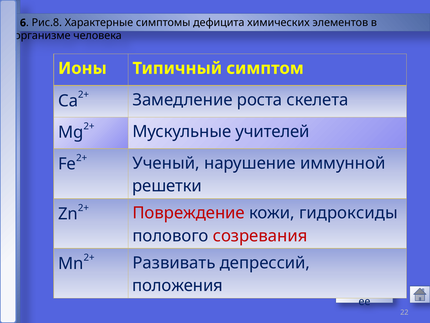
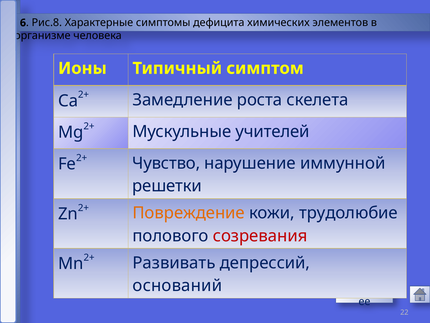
Ученый: Ученый -> Чувство (166, 163)
Повреждение colour: red -> orange (189, 213)
гидроксиды: гидроксиды -> трудолюбие (348, 213)
положения: положения -> оснований (177, 285)
